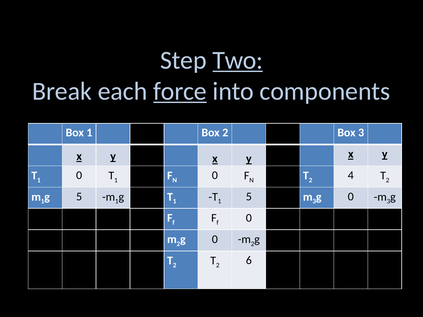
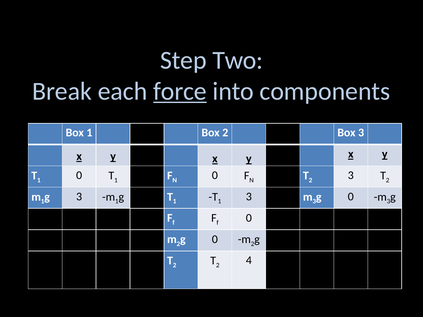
Two underline: present -> none (238, 60)
2 4: 4 -> 3 (351, 175)
5: 5 -> 3 (79, 197)
1 5: 5 -> 3 (249, 197)
6: 6 -> 4 (249, 261)
